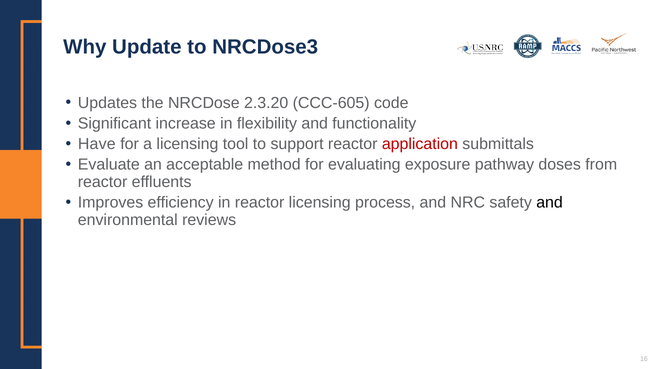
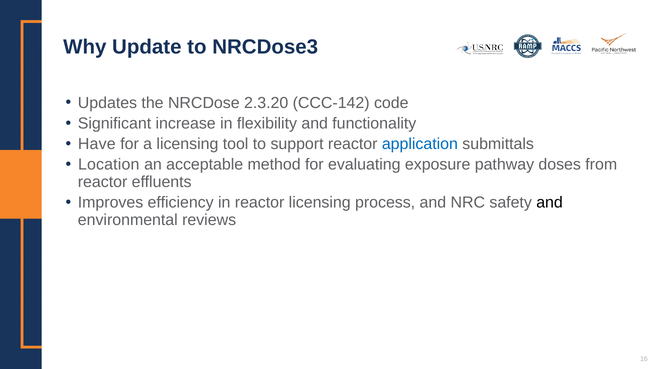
CCC-605: CCC-605 -> CCC-142 (331, 103)
application colour: red -> blue (420, 144)
Evaluate: Evaluate -> Location (109, 165)
